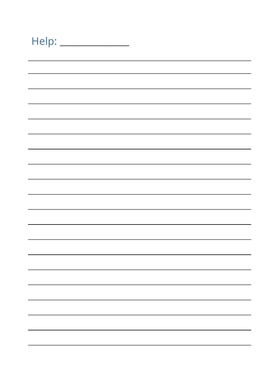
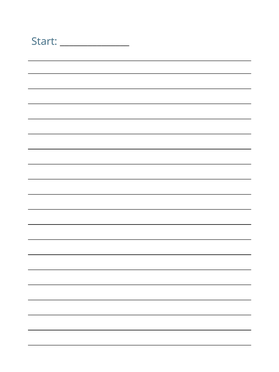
Help: Help -> Start (44, 42)
